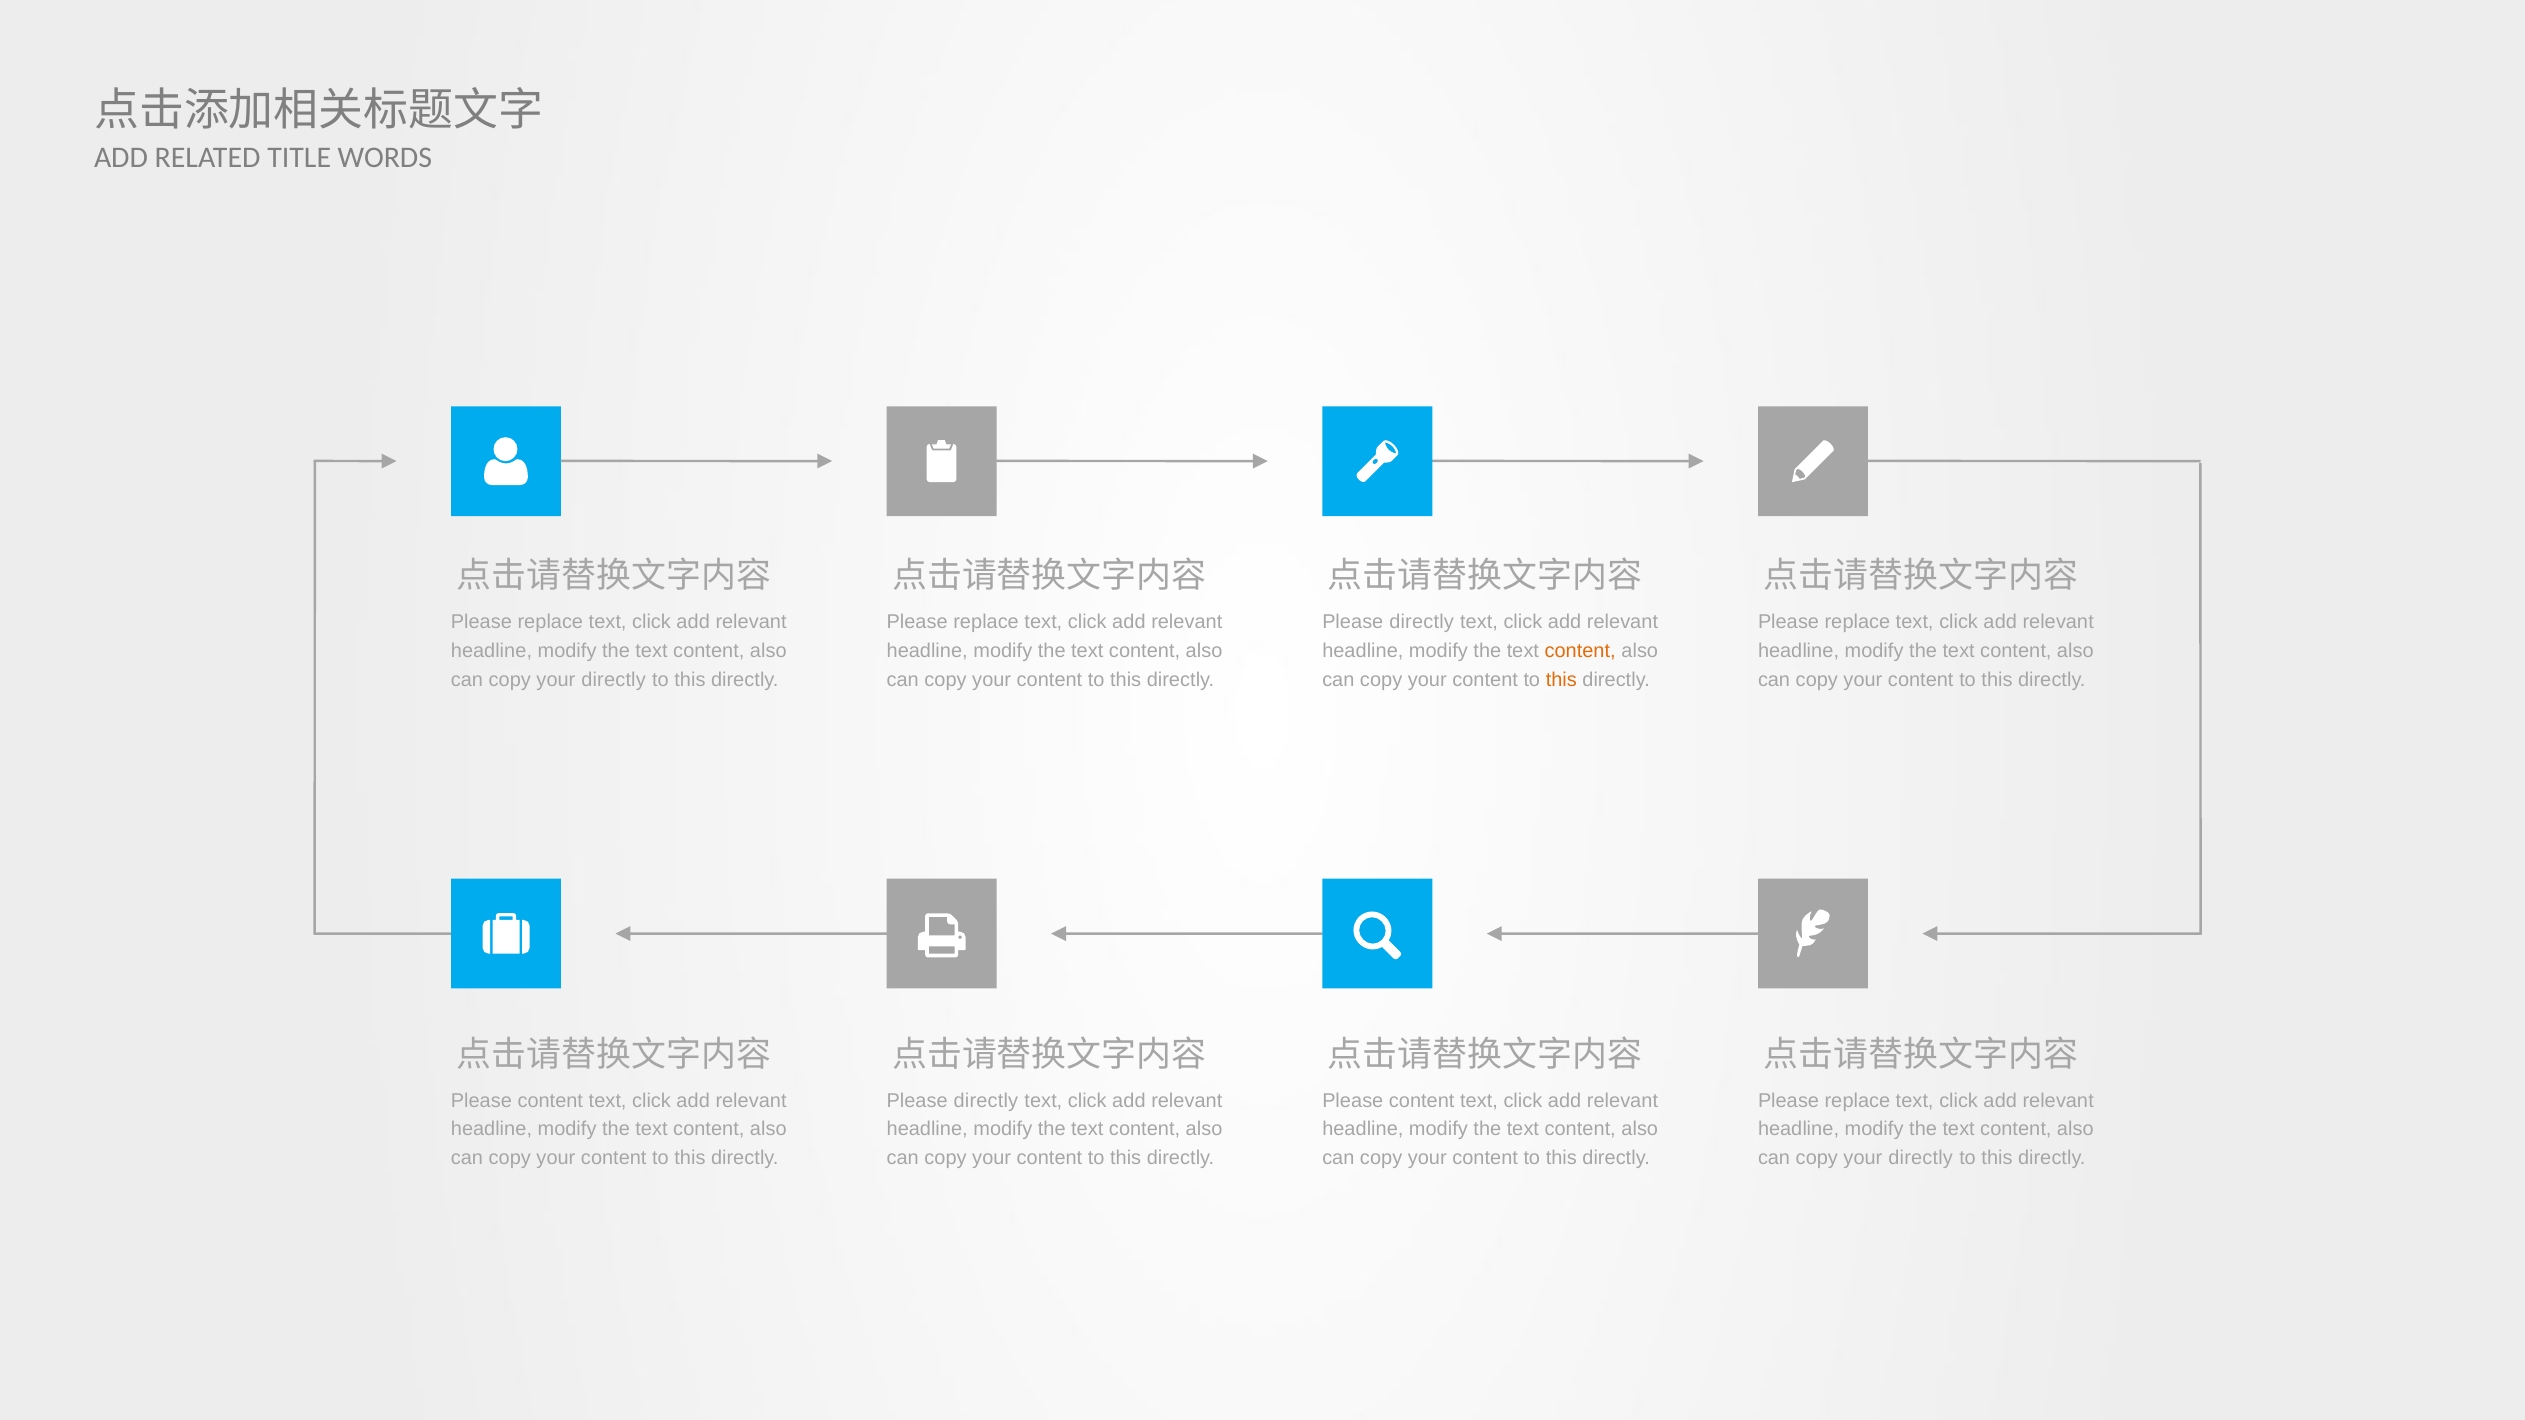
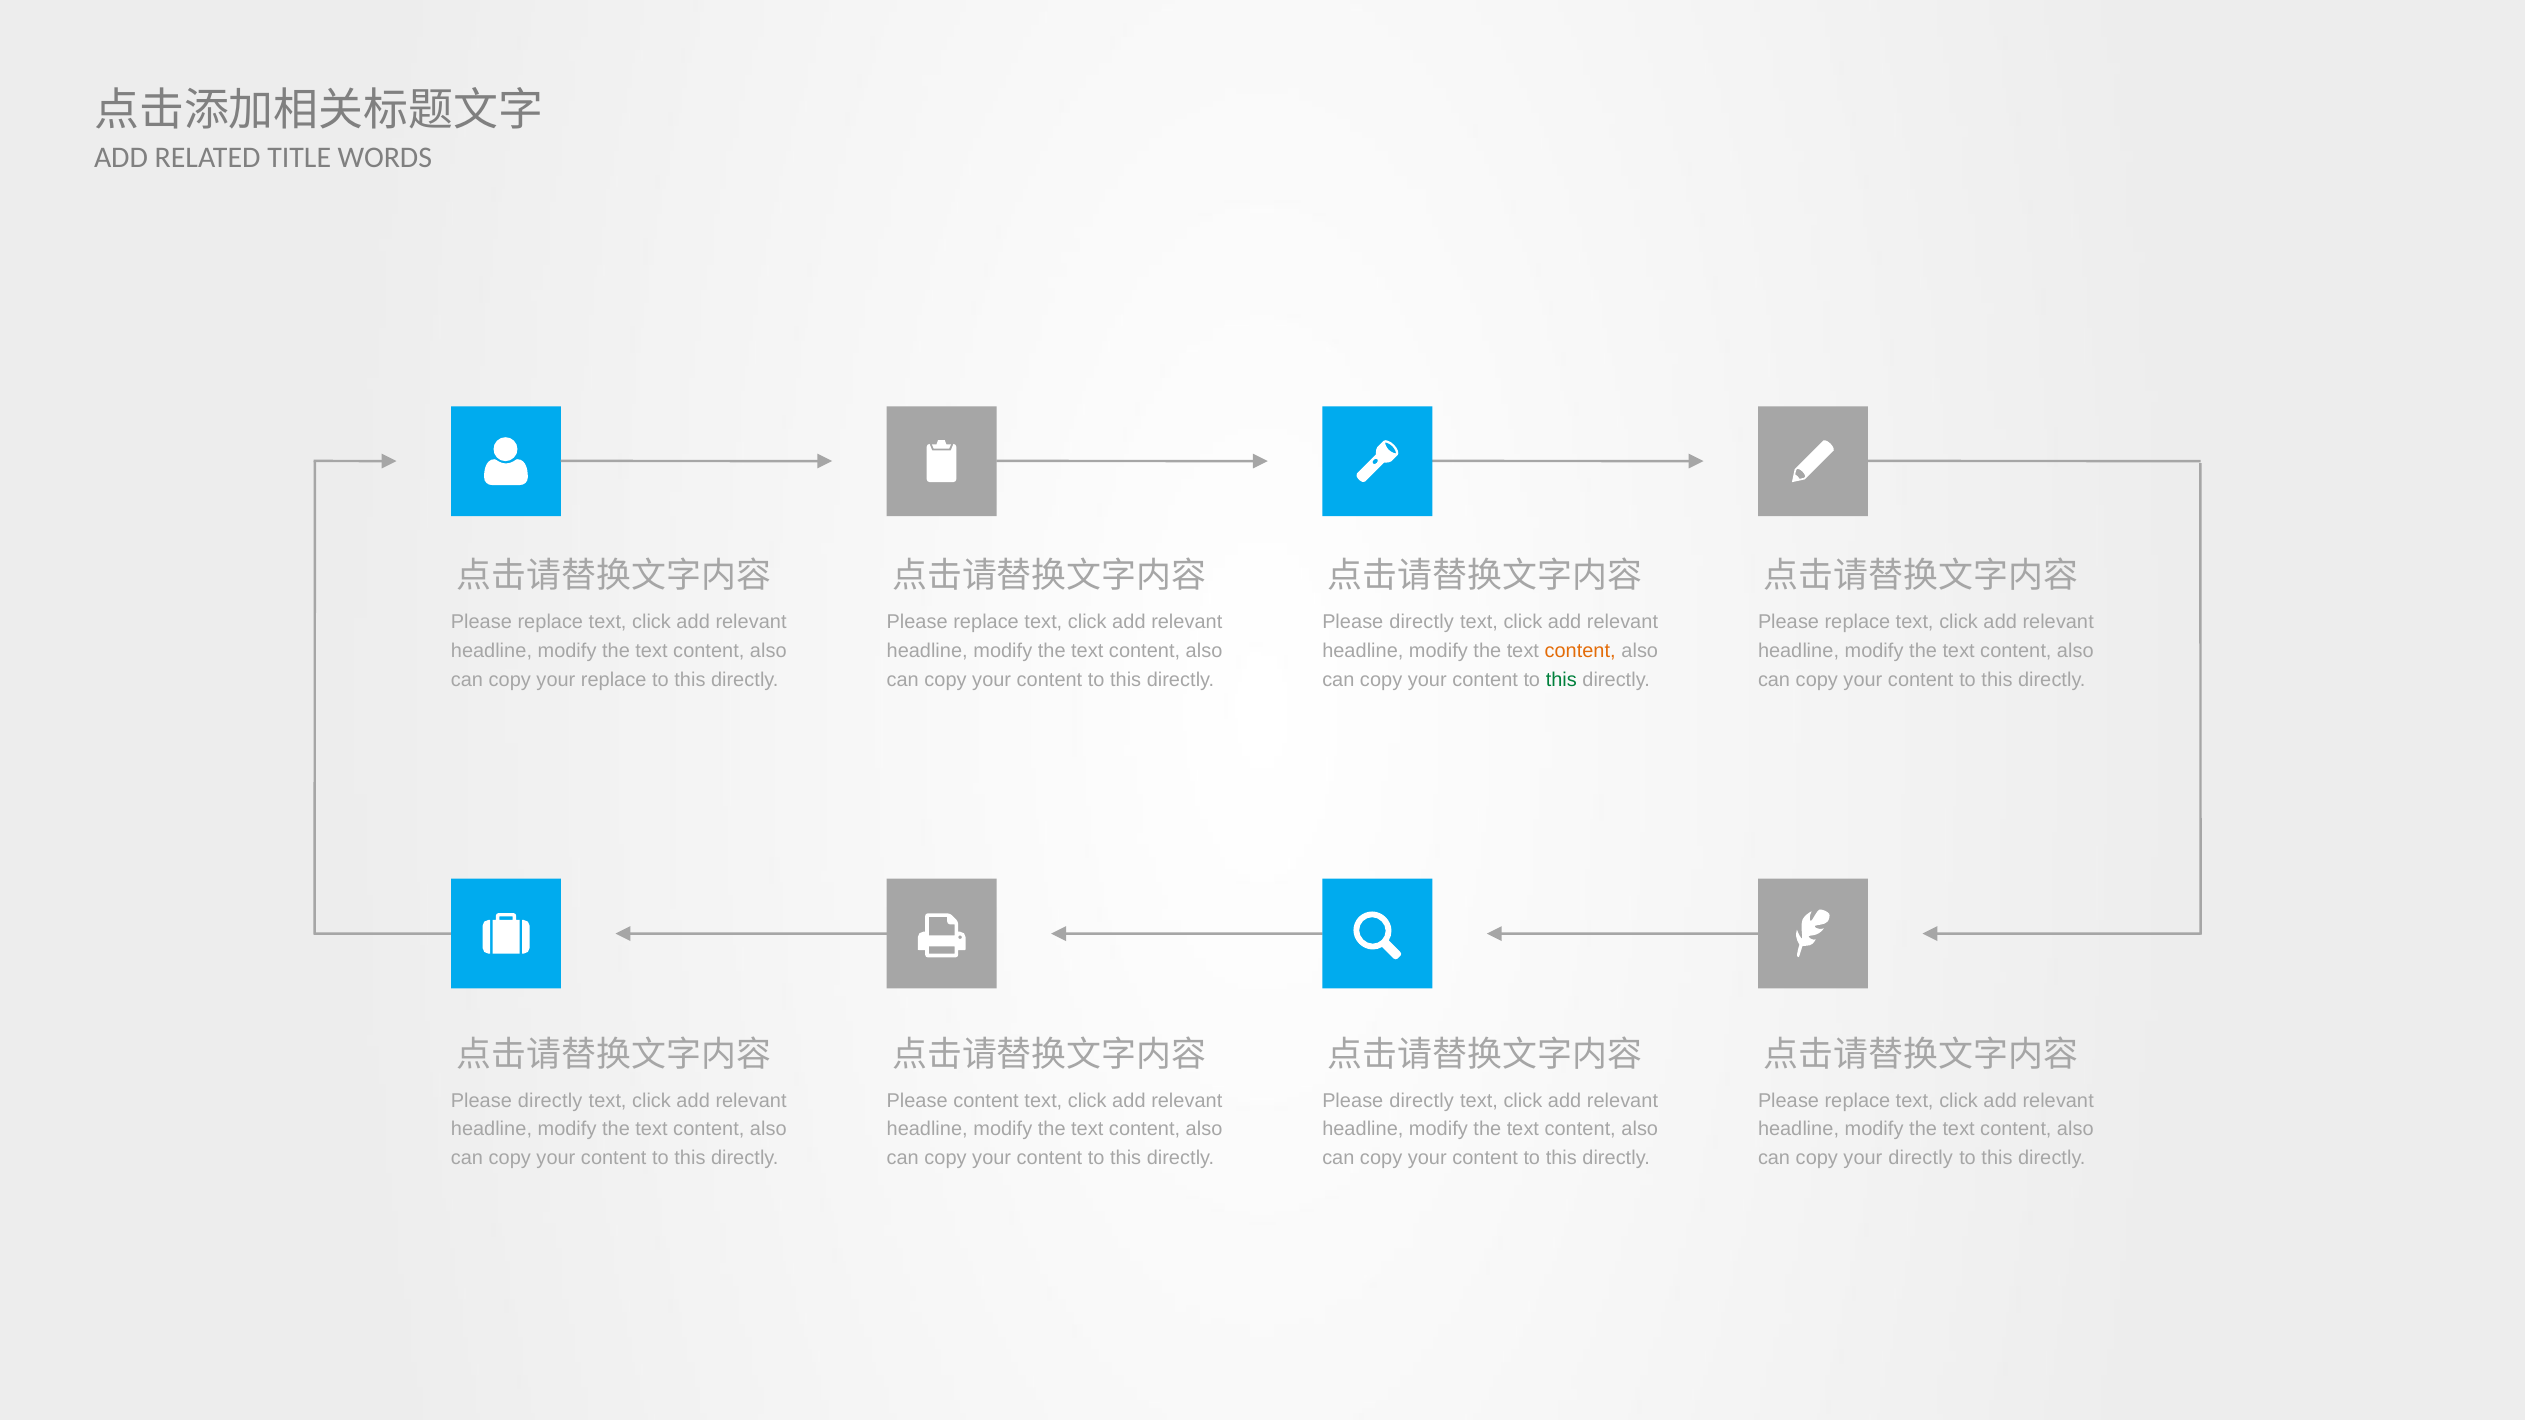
directly: directly -> replace (614, 680)
this colour: orange -> green (1561, 680)
content: content -> directly (550, 1101)
directly: directly -> content (986, 1101)
content: content -> directly (1422, 1101)
